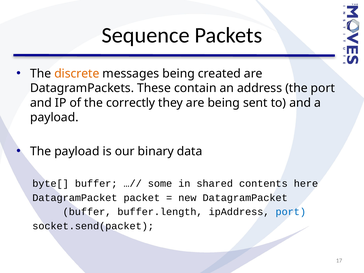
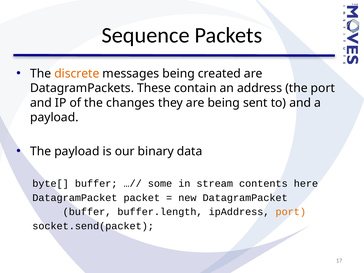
correctly: correctly -> changes (130, 103)
shared: shared -> stream (215, 184)
port colour: blue -> orange (291, 212)
